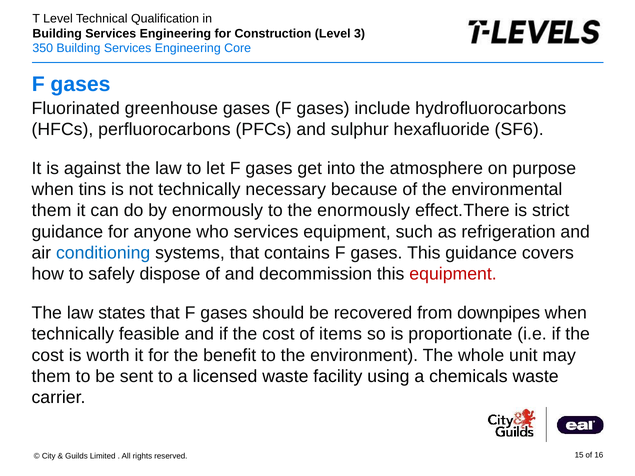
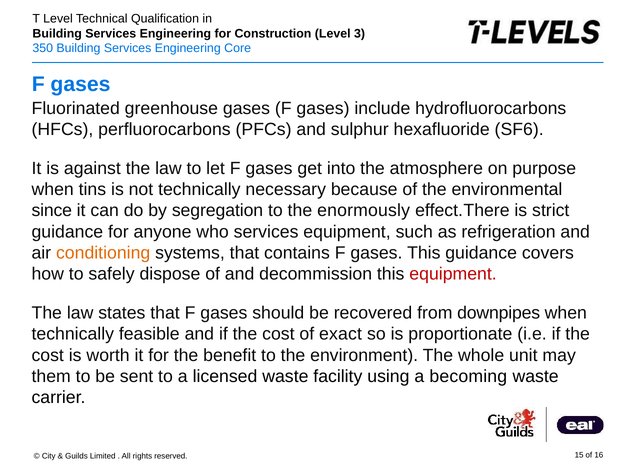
them: them -> since (52, 211)
by enormously: enormously -> segregation (218, 211)
conditioning colour: blue -> orange (103, 253)
items: items -> exact (341, 334)
chemicals: chemicals -> becoming (468, 377)
